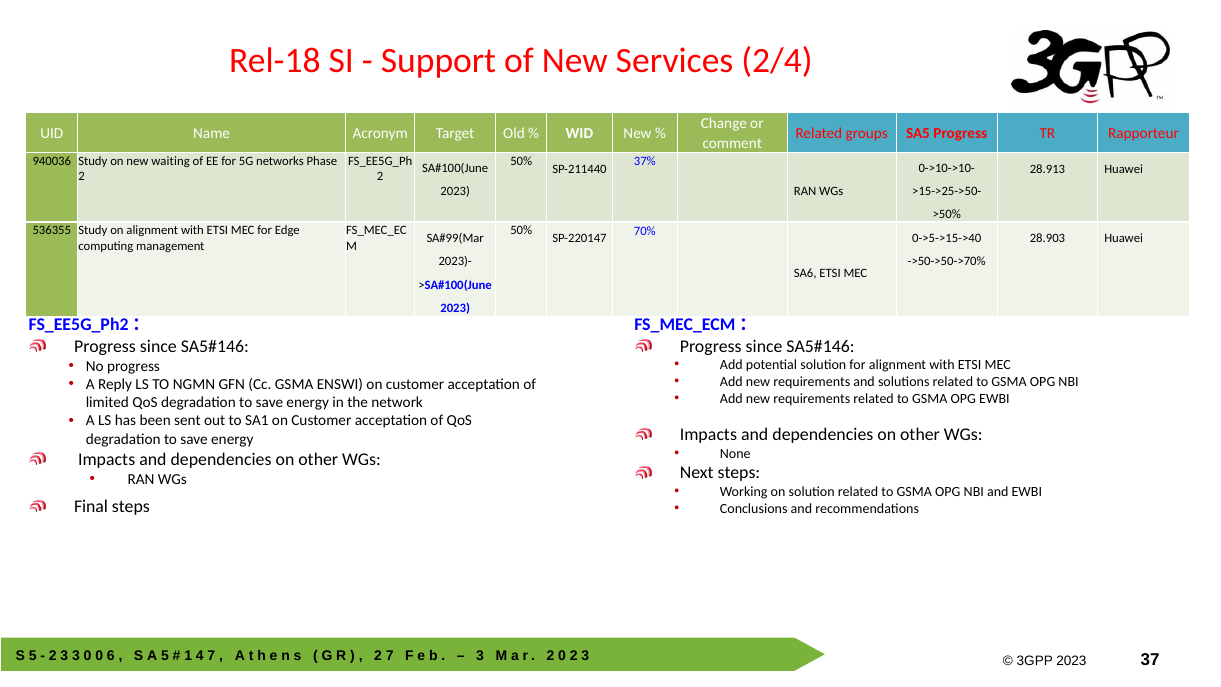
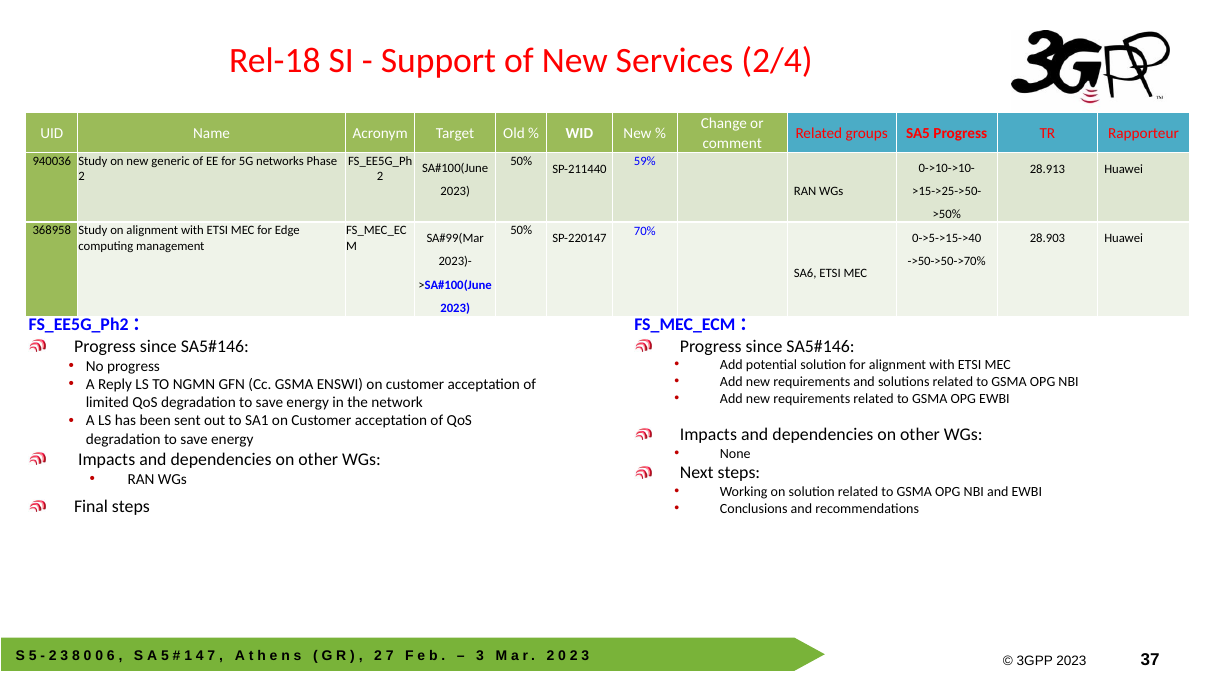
waiting: waiting -> generic (171, 161)
37%: 37% -> 59% (645, 161)
536355: 536355 -> 368958 (52, 230)
3: 3 -> 8 (76, 656)
